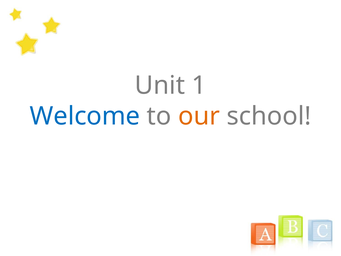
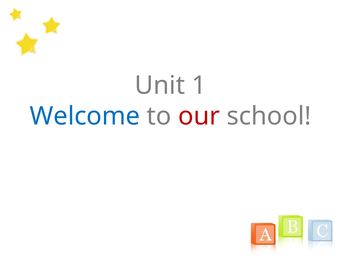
our colour: orange -> red (199, 116)
